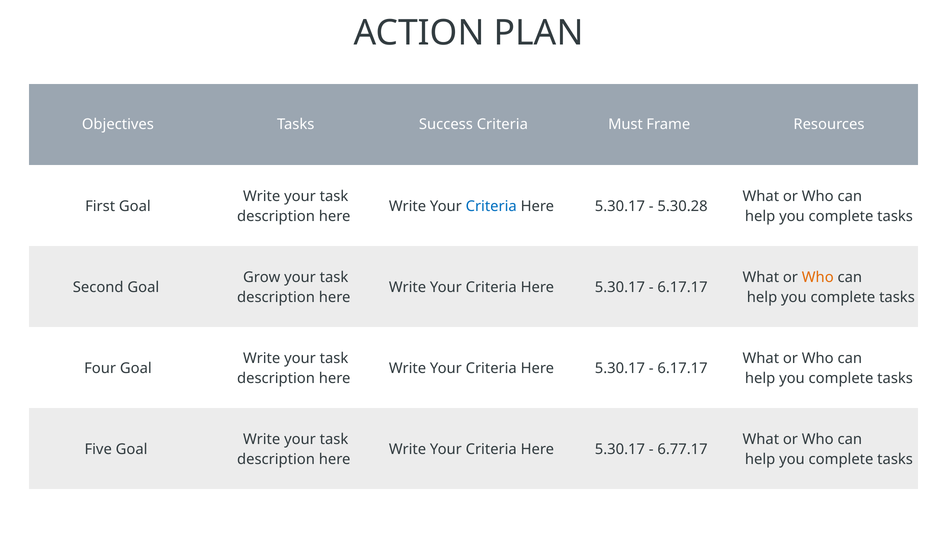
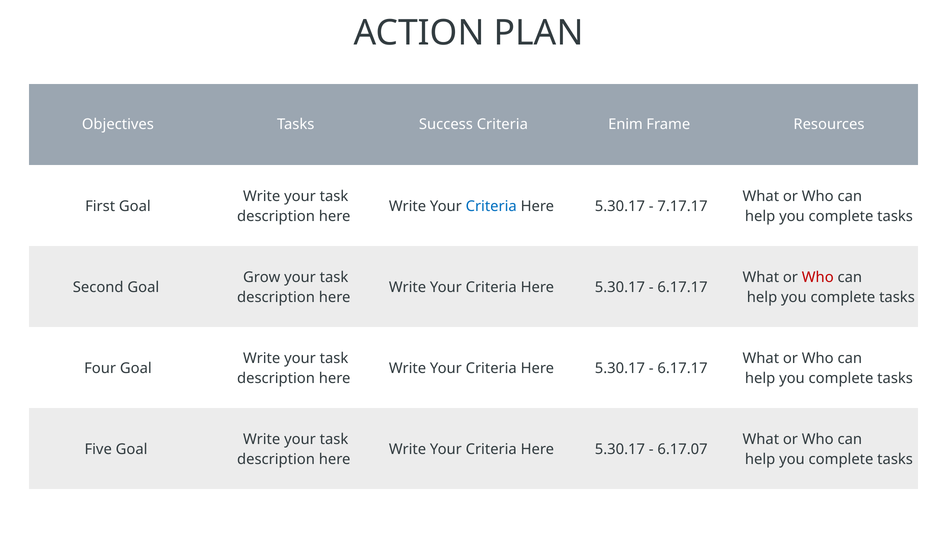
Must: Must -> Enim (625, 124)
5.30.28: 5.30.28 -> 7.17.17 (683, 206)
Who colour: orange -> red (818, 277)
6.77.17: 6.77.17 -> 6.17.07 (683, 449)
